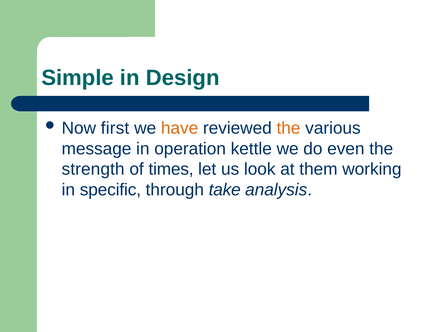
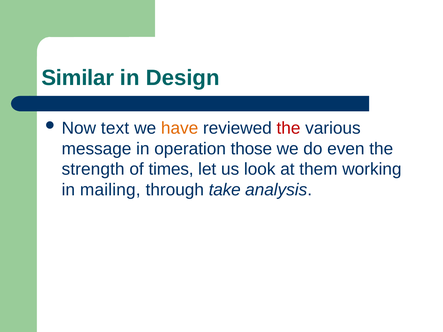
Simple: Simple -> Similar (78, 78)
first: first -> text (115, 128)
the colour: orange -> red (289, 128)
kettle: kettle -> those (251, 149)
specific: specific -> mailing (110, 190)
